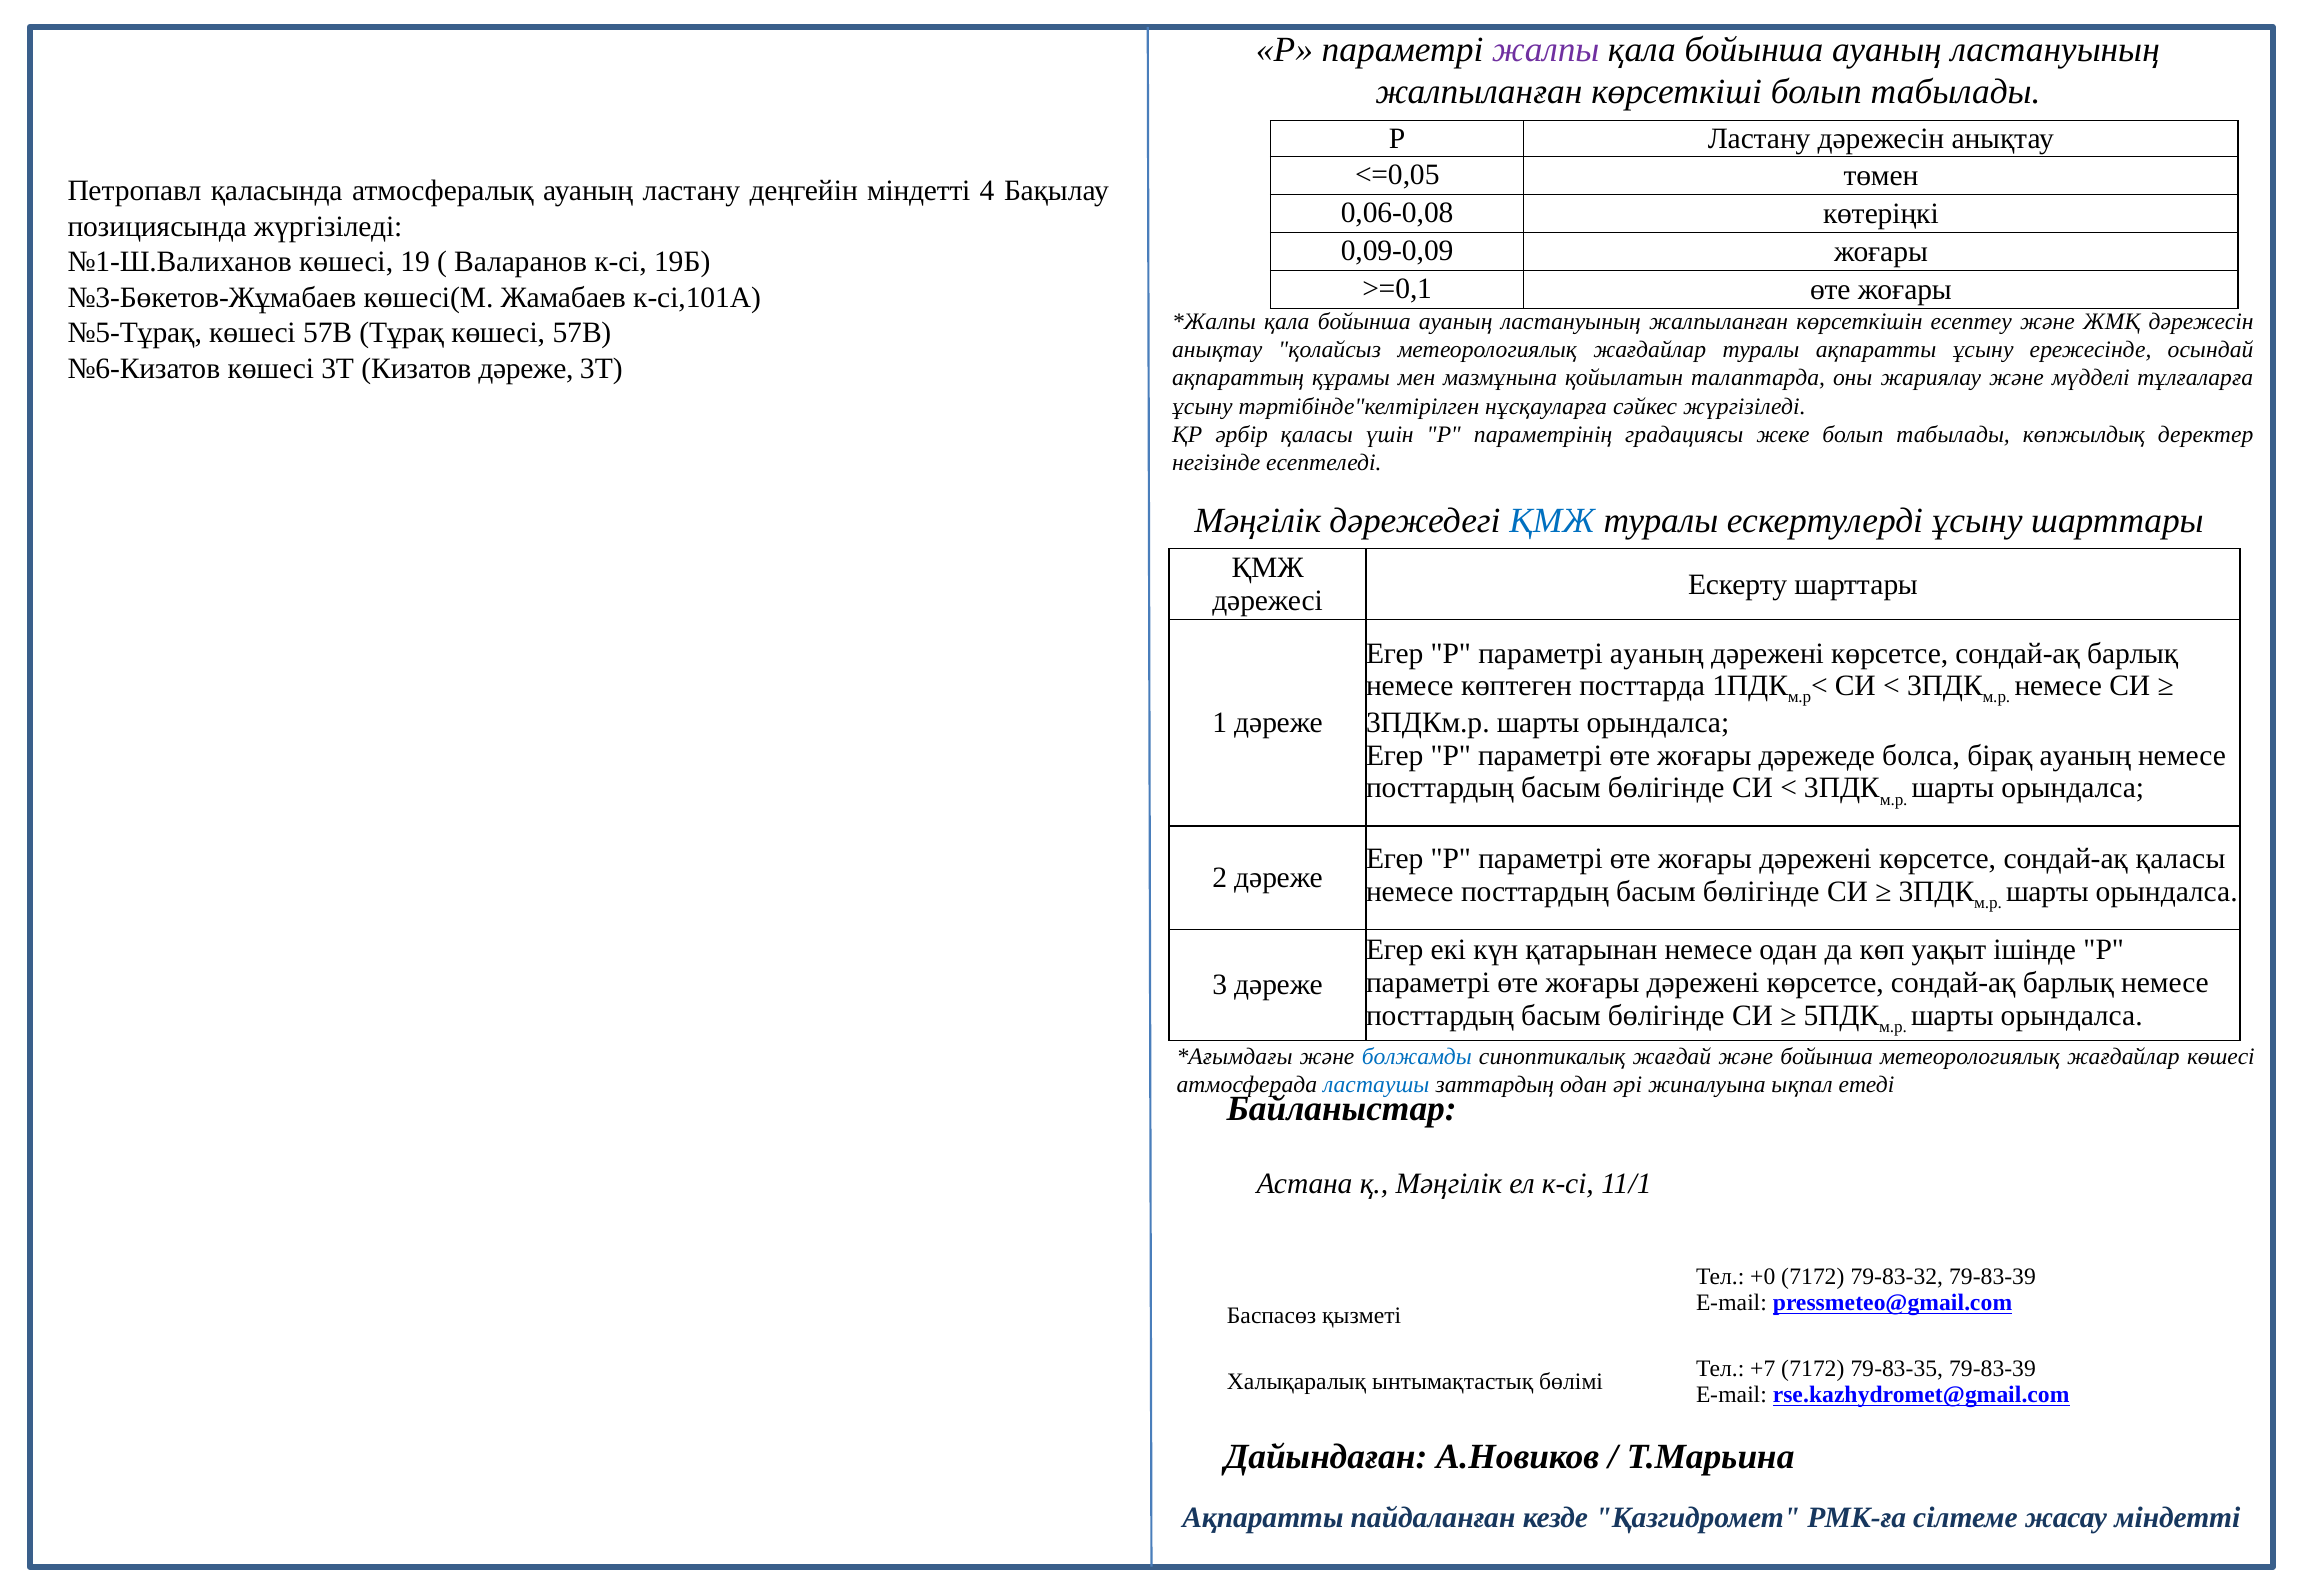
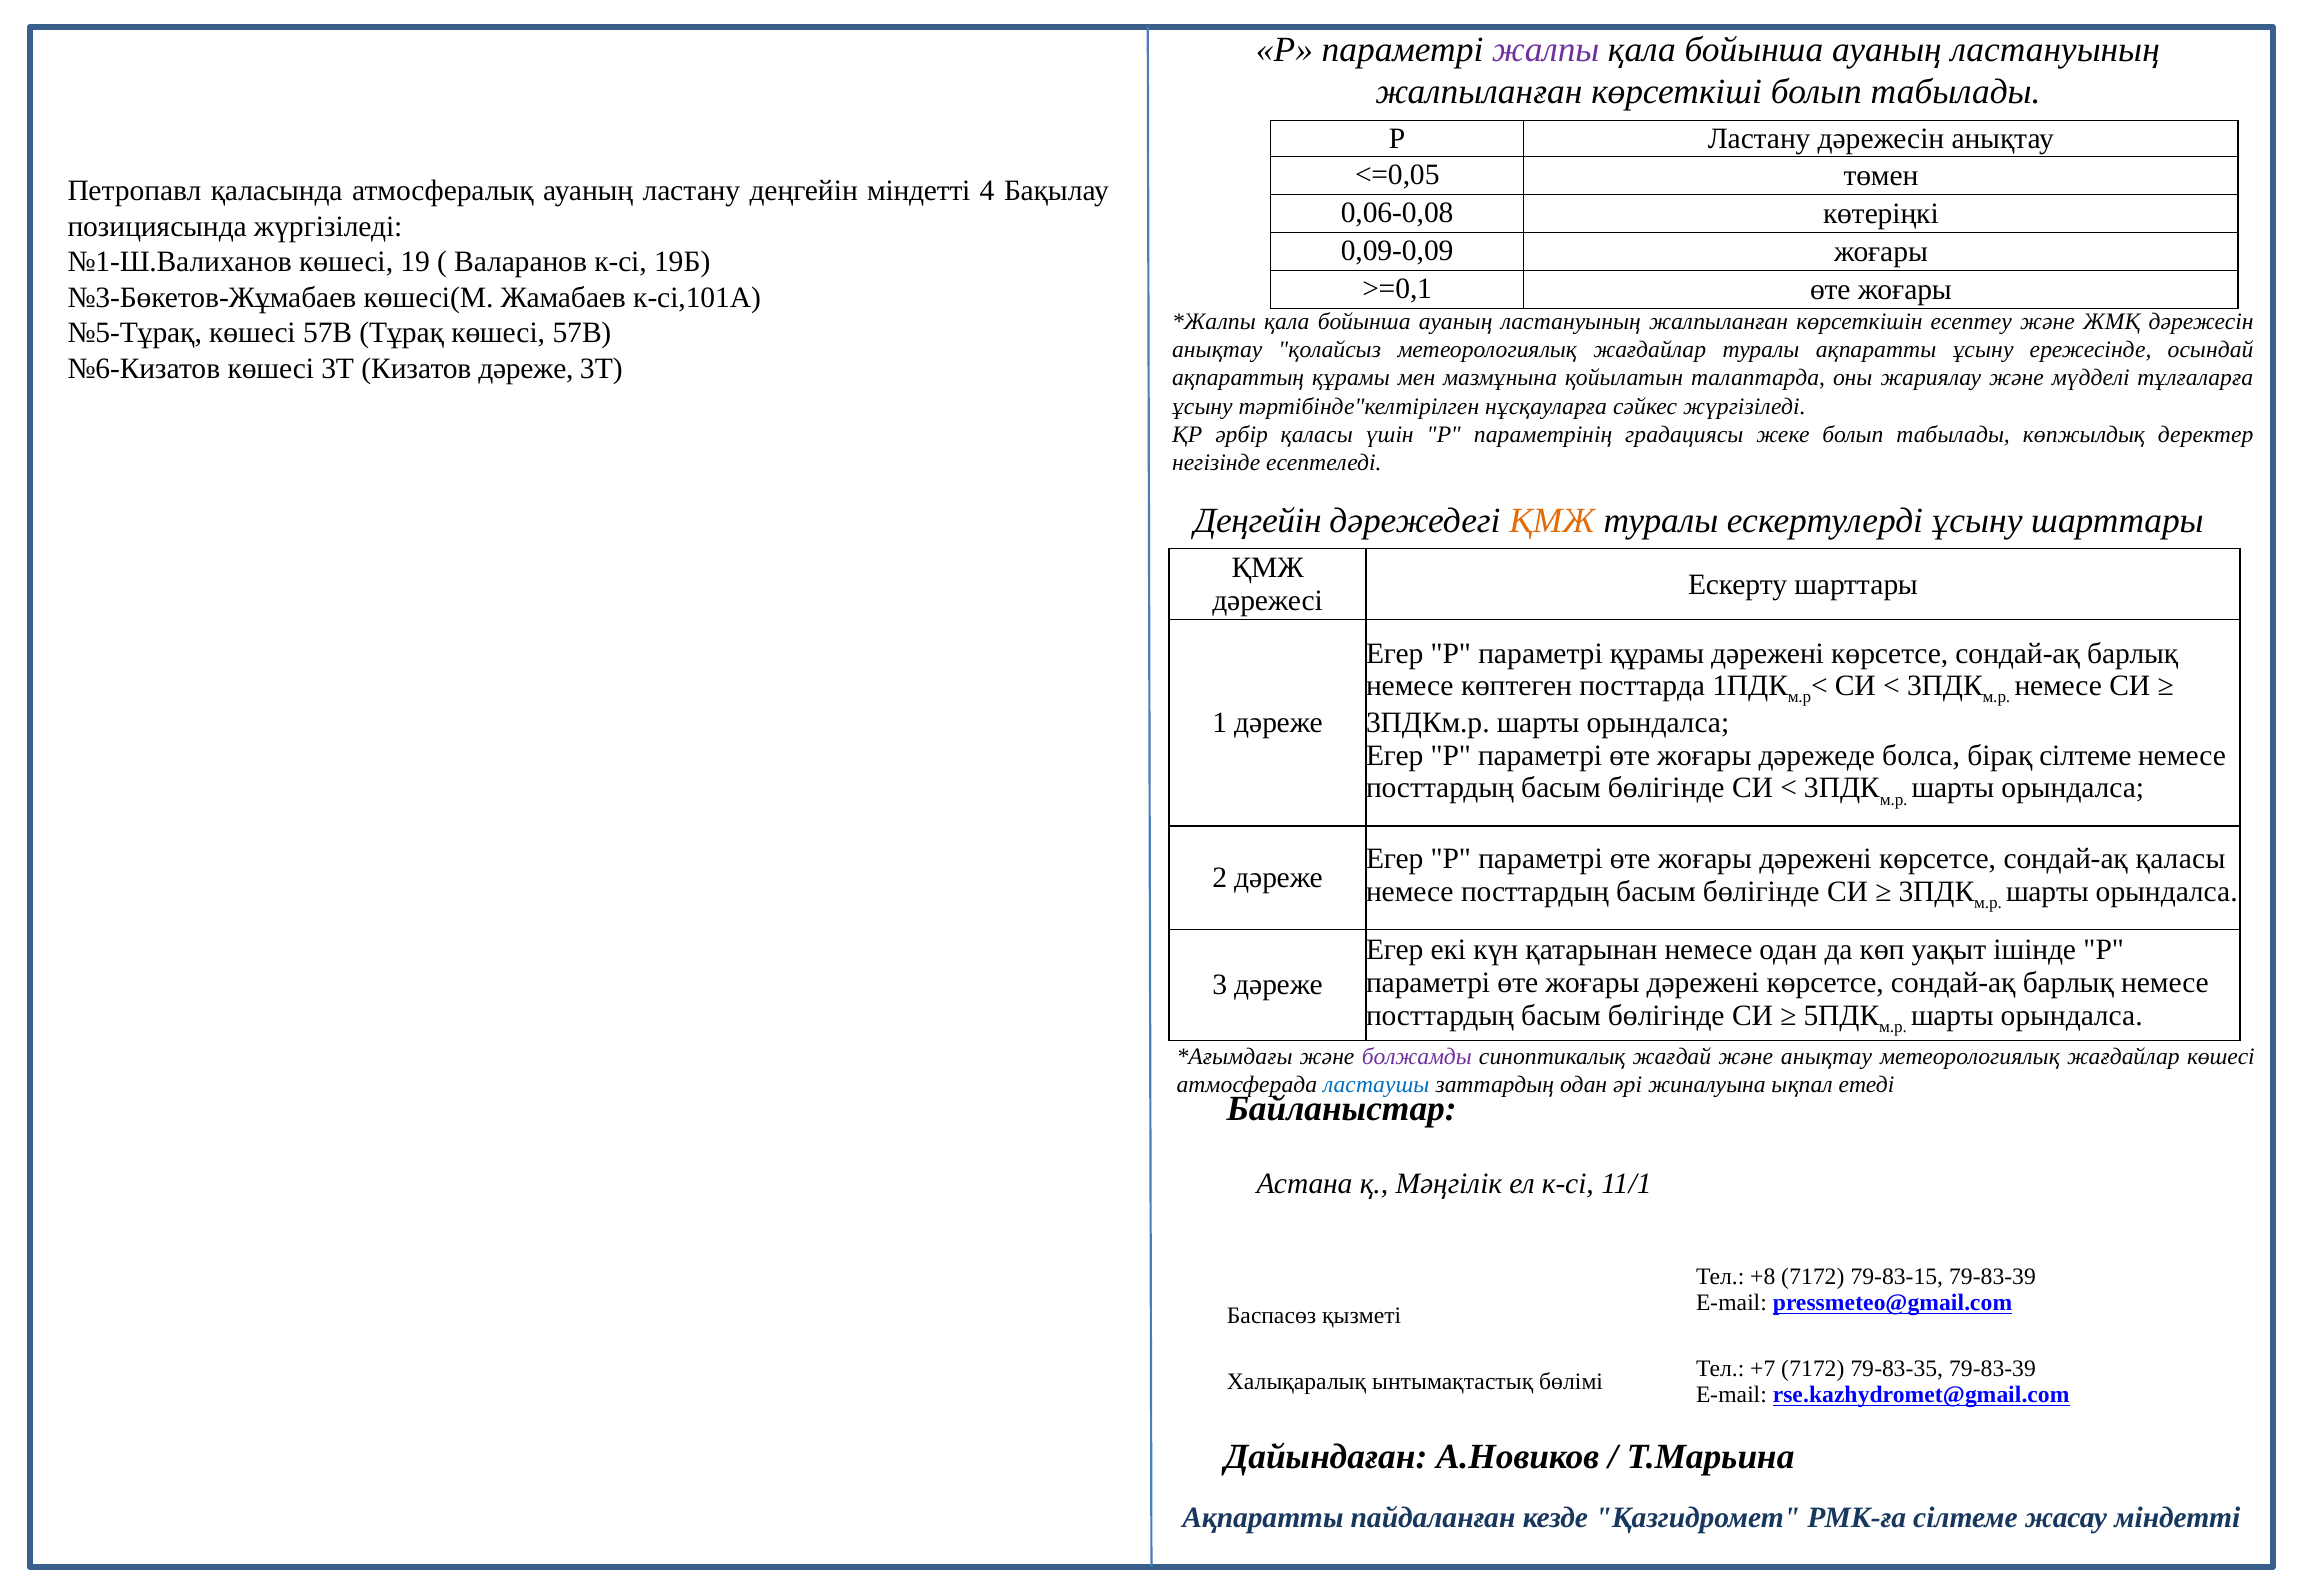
Мәңгілік: Мәңгілік -> Деңгейін (1258, 521)
ҚМЖ colour: blue -> orange (1552, 521)
параметрі ауаның: ауаның -> құрамы (1657, 653)
бірақ ауаның: ауаның -> сілтеме (2085, 756)
болжамды colour: blue -> purple (1417, 1057)
және бойынша: бойынша -> анықтау (1826, 1057)
+0: +0 -> +8 (1763, 1277)
79-83-32: 79-83-32 -> 79-83-15 (1897, 1277)
